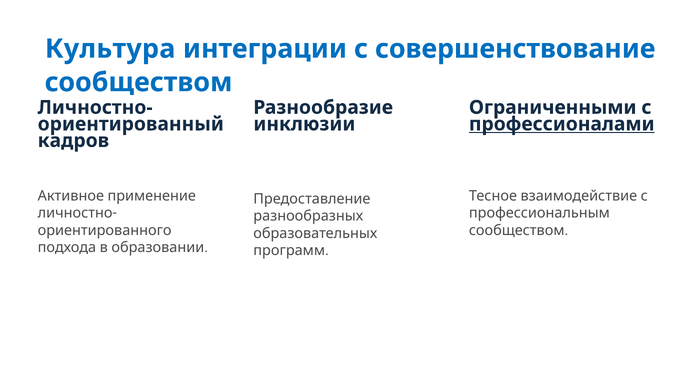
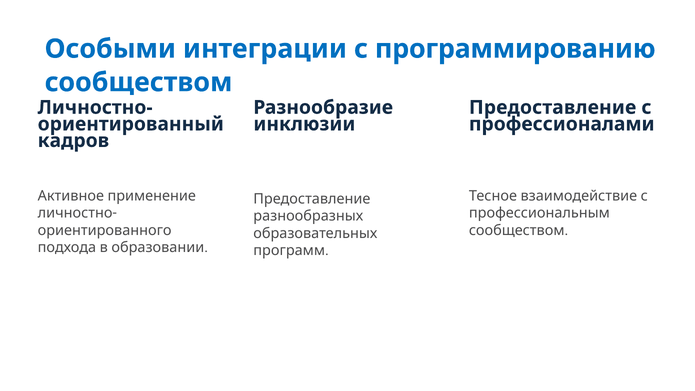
Культура: Культура -> Особыми (110, 49)
совершенствование: совершенствование -> программированию (515, 49)
Ограниченными: Ограниченными -> Предоставление (553, 107)
профессионалами underline: present -> none (562, 124)
